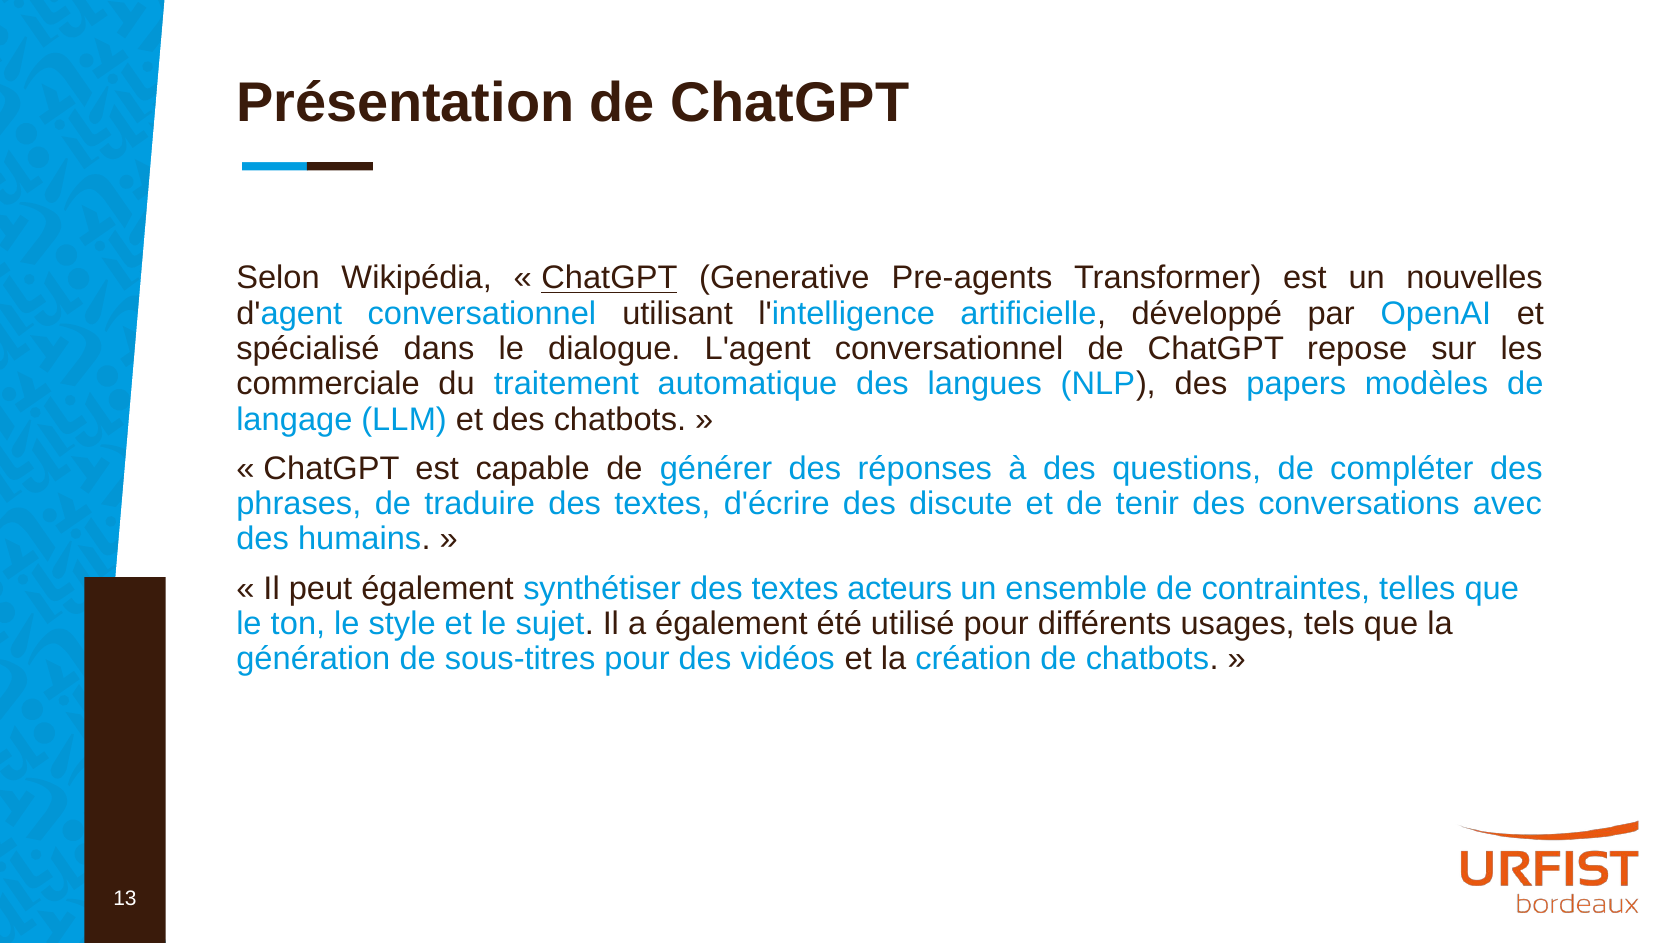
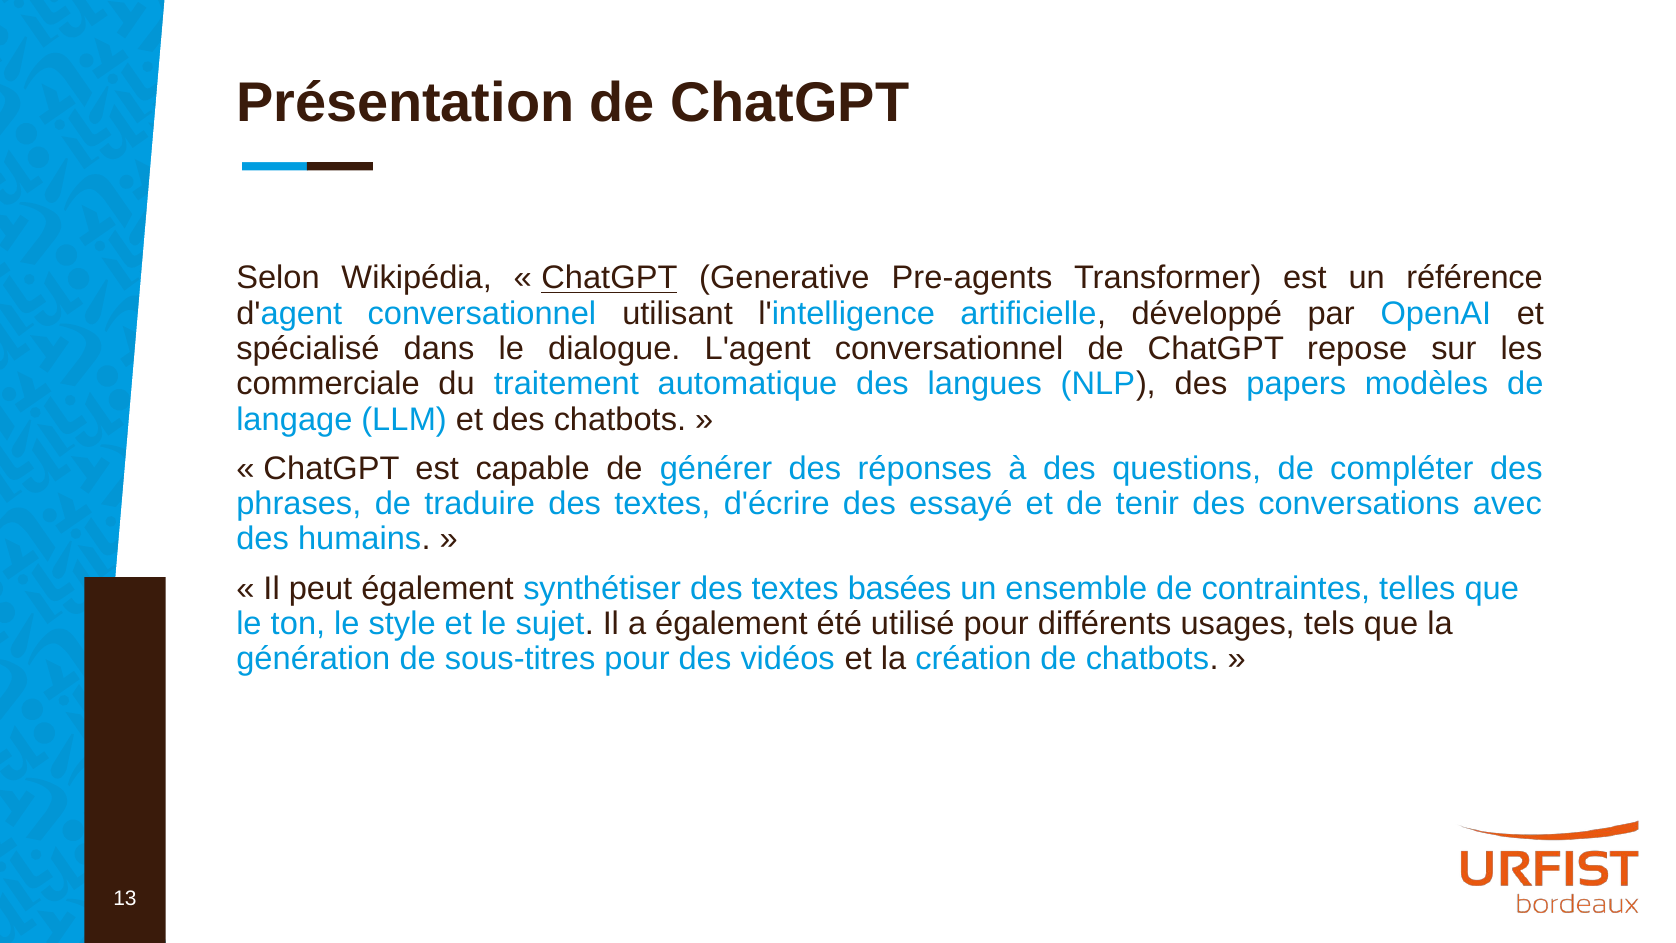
nouvelles: nouvelles -> référence (1475, 278)
discute: discute -> essayé (961, 504)
acteurs: acteurs -> basées (900, 588)
